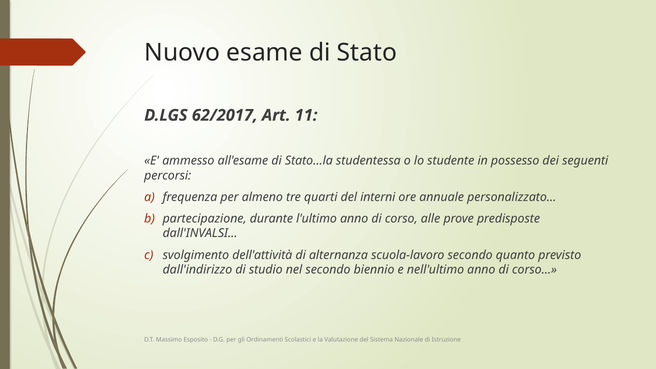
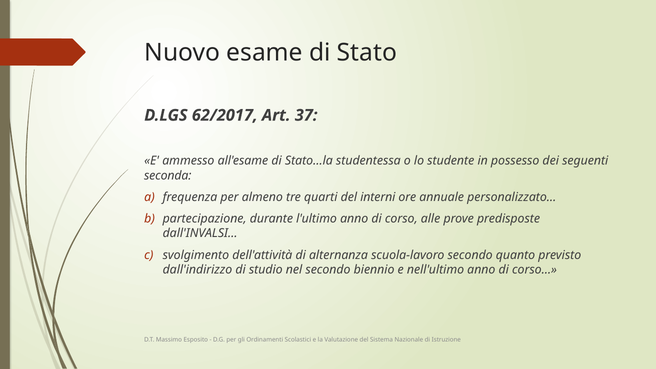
11: 11 -> 37 (306, 115)
percorsi: percorsi -> seconda (168, 175)
